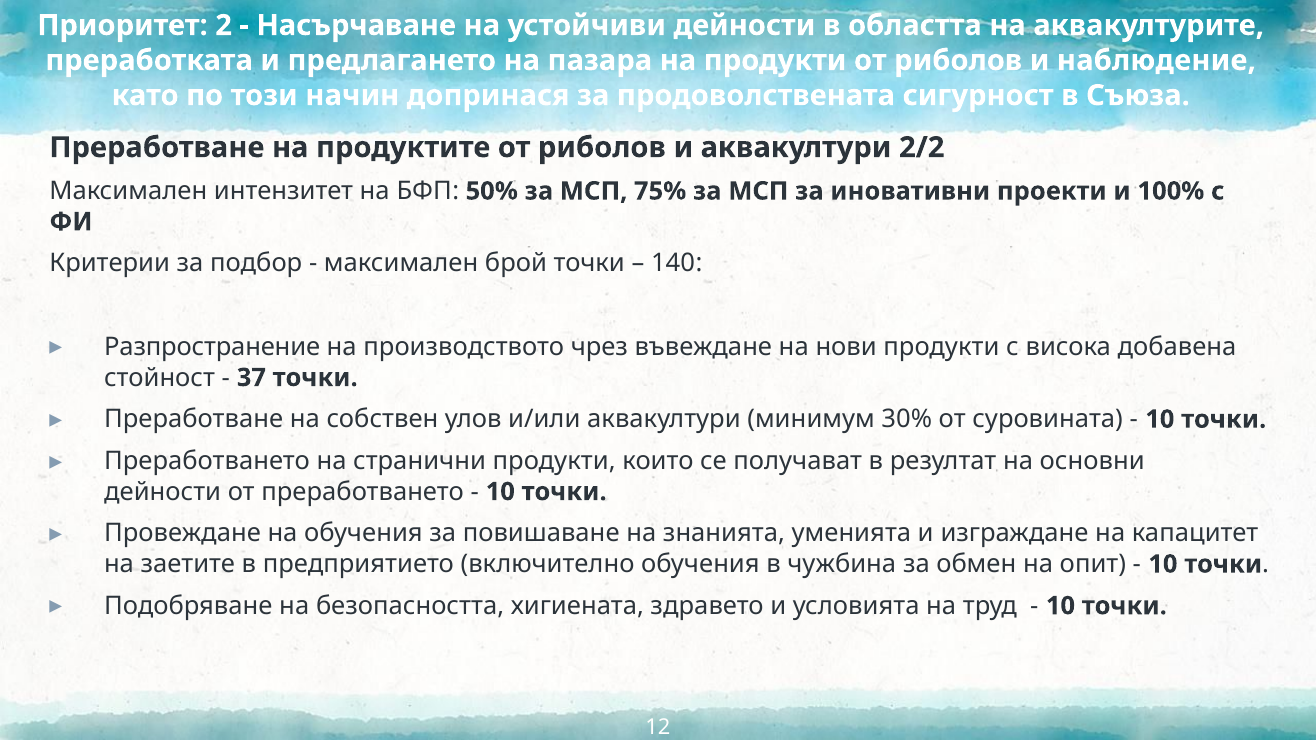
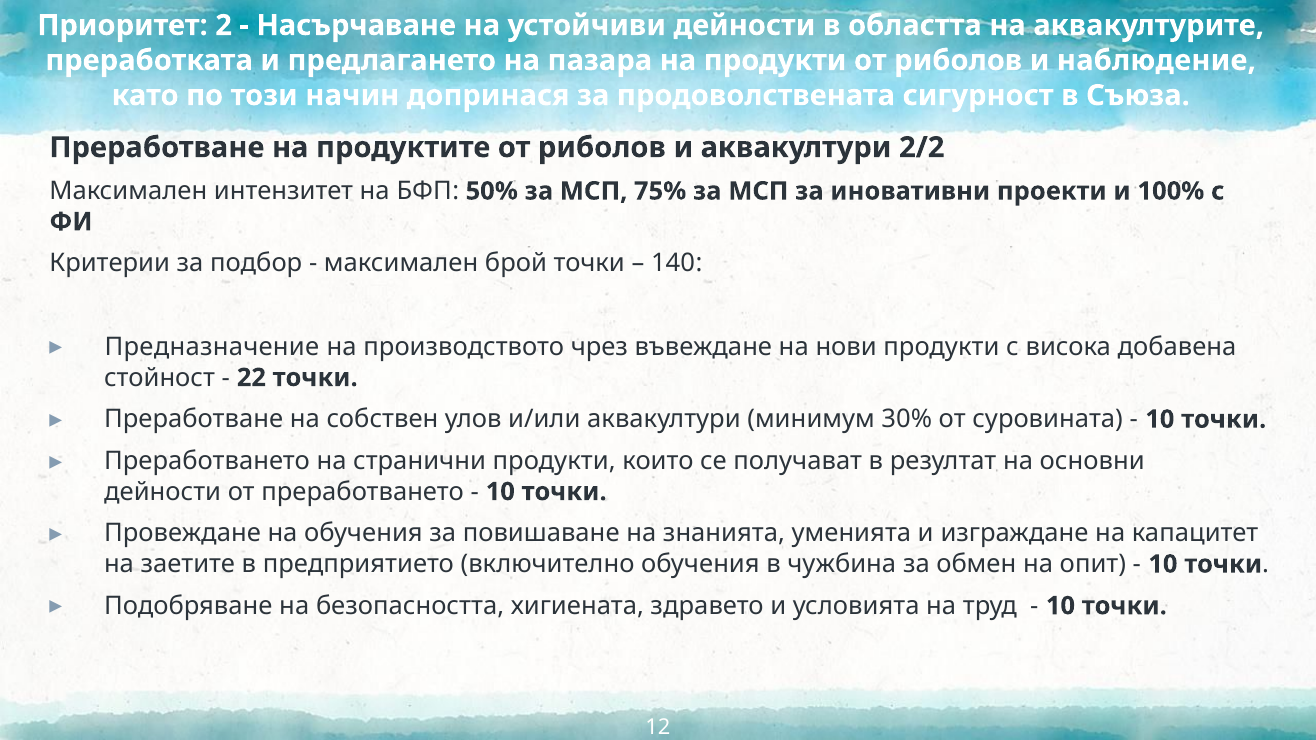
Разпространение: Разпространение -> Предназначение (212, 347)
37: 37 -> 22 (251, 378)
